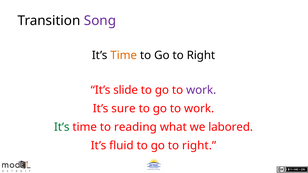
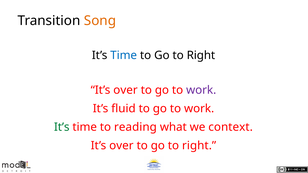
Song colour: purple -> orange (100, 21)
Time colour: orange -> blue (124, 55)
slide: slide -> over (125, 90)
sure: sure -> fluid (123, 109)
labored: labored -> context (231, 127)
fluid: fluid -> over (121, 146)
